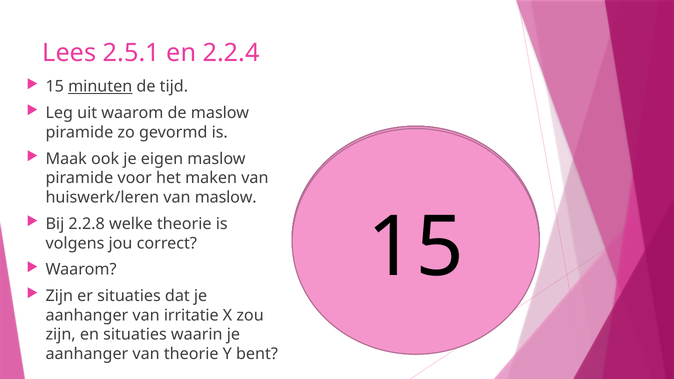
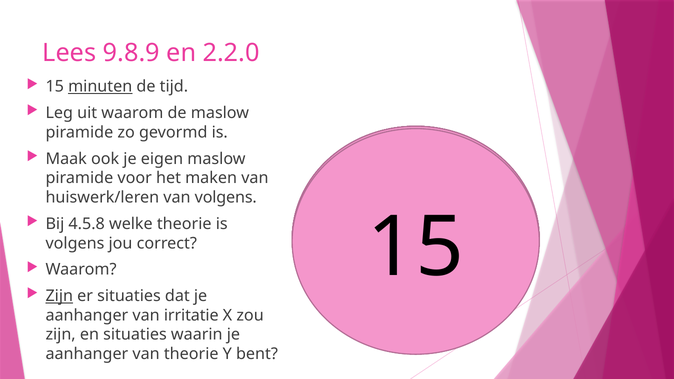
2.5.1: 2.5.1 -> 9.8.9 (131, 53)
2.2.4: 2.2.4 -> 2.2.0 (231, 53)
van maslow: maslow -> volgens (226, 198)
2.2.8: 2.2.8 -> 4.5.8 (87, 224)
Zijn underline: none -> present (59, 296)
